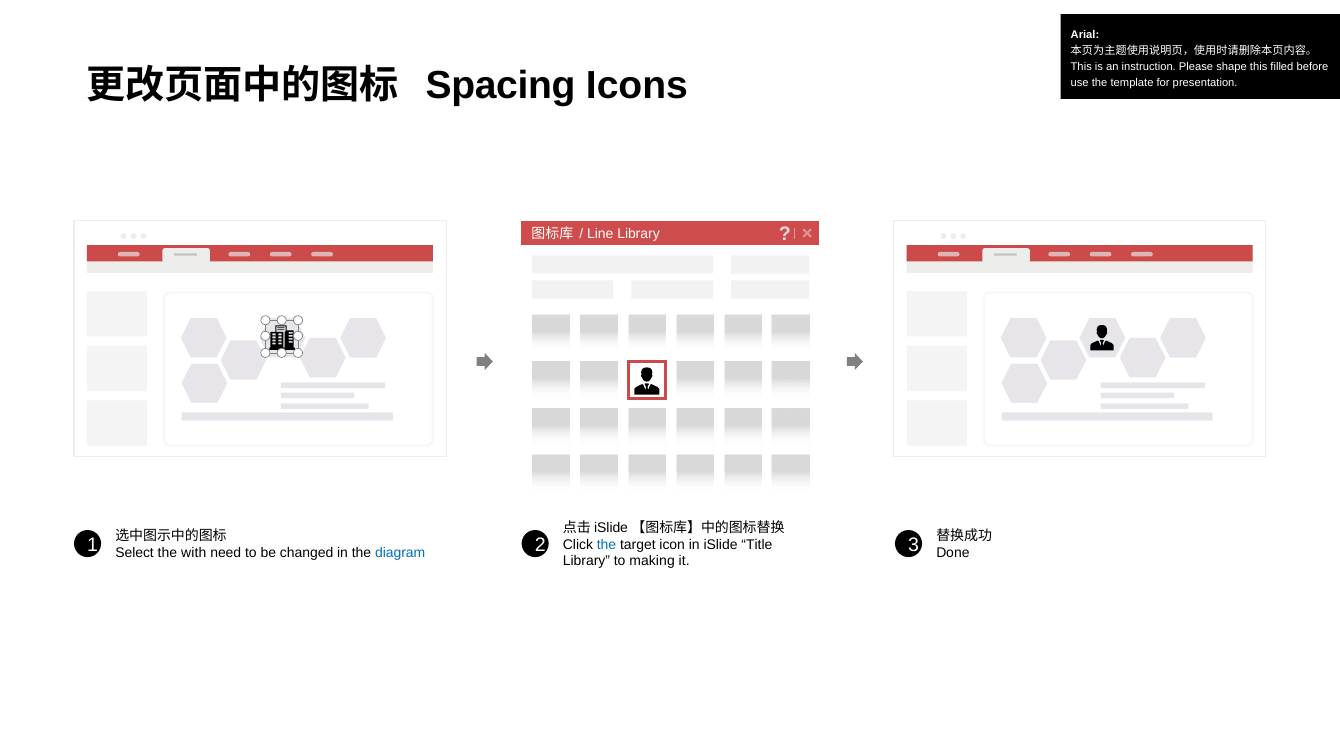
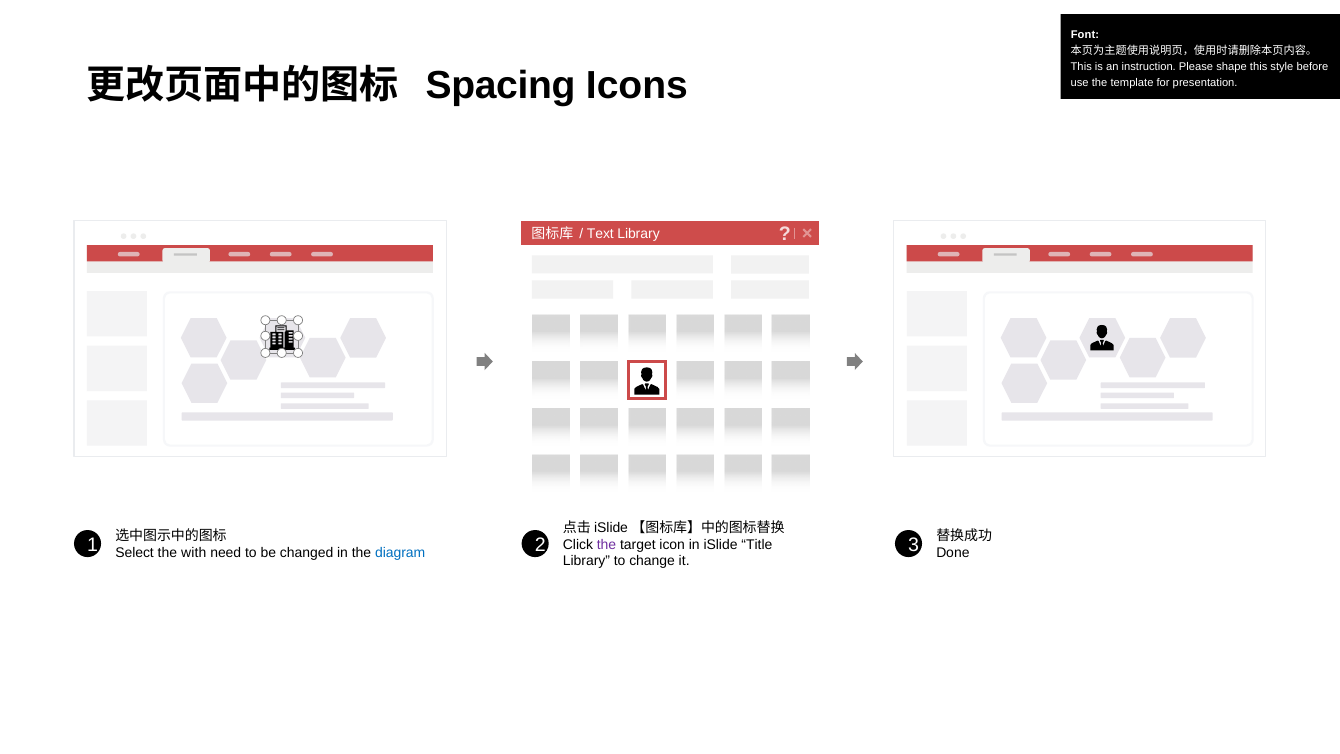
Arial: Arial -> Font (1085, 35)
filled: filled -> style (1282, 67)
Line: Line -> Text (600, 234)
the colour: blue -> purple (607, 544)
making: making -> change (652, 561)
